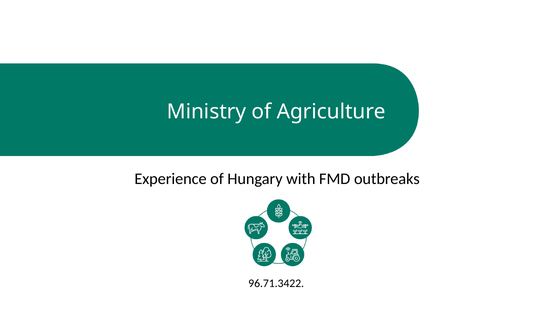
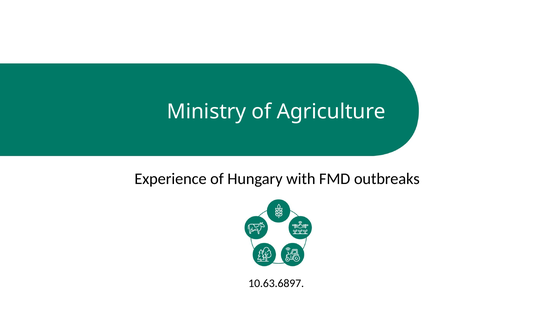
96.71.3422: 96.71.3422 -> 10.63.6897 (276, 284)
